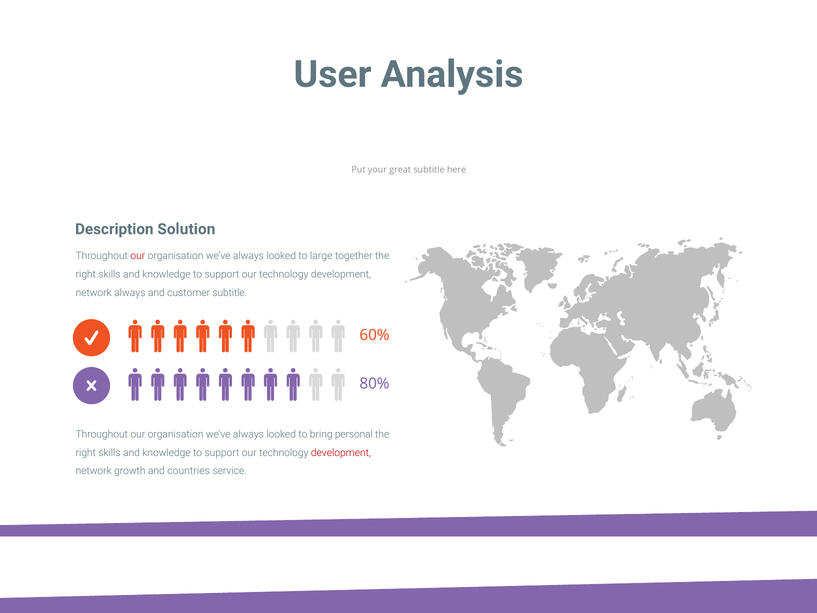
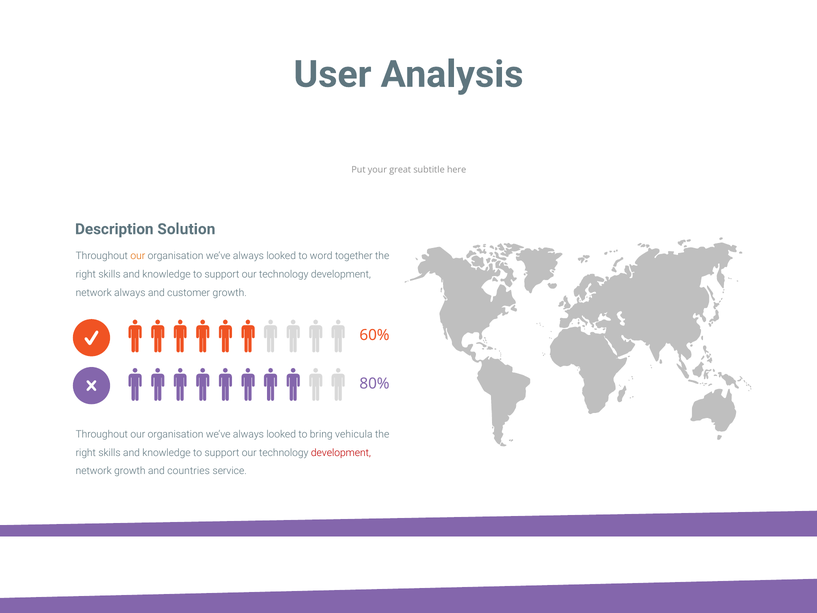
our colour: red -> orange (138, 256)
large: large -> word (321, 256)
customer subtitle: subtitle -> growth (230, 293)
personal: personal -> vehicula (354, 434)
